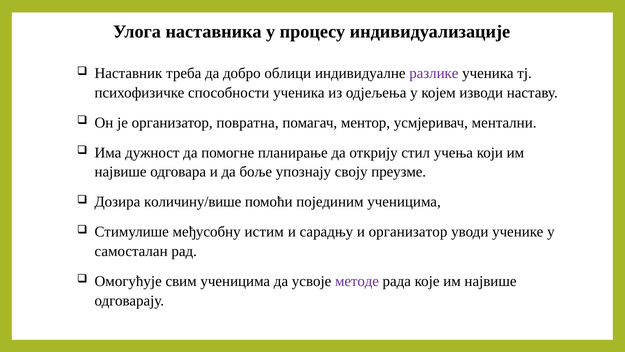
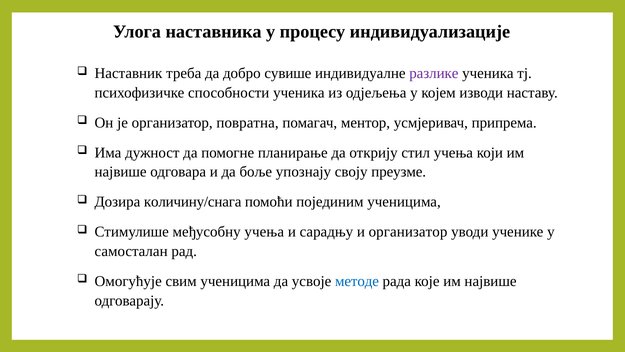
облици: облици -> сувише (288, 73)
ментални: ментални -> припрема (504, 122)
количину/више: количину/више -> количину/снага (193, 202)
међусобну истим: истим -> учења (264, 232)
методе colour: purple -> blue (357, 281)
